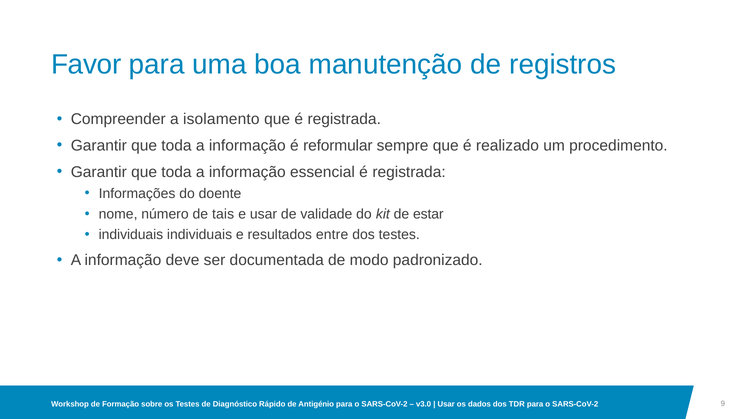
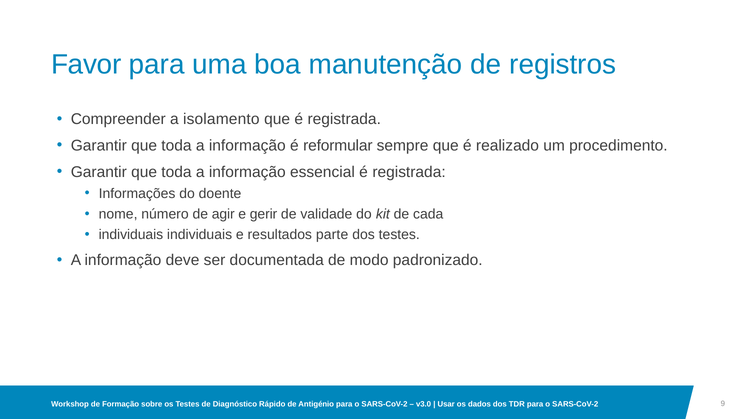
tais: tais -> agir (223, 214)
e usar: usar -> gerir (264, 214)
estar: estar -> cada (428, 214)
entre: entre -> parte (332, 235)
